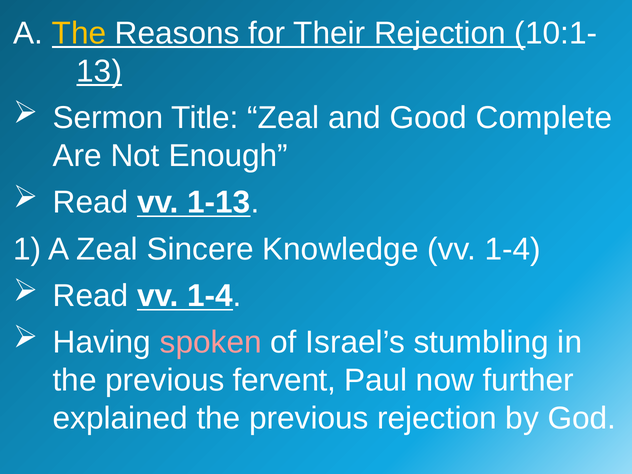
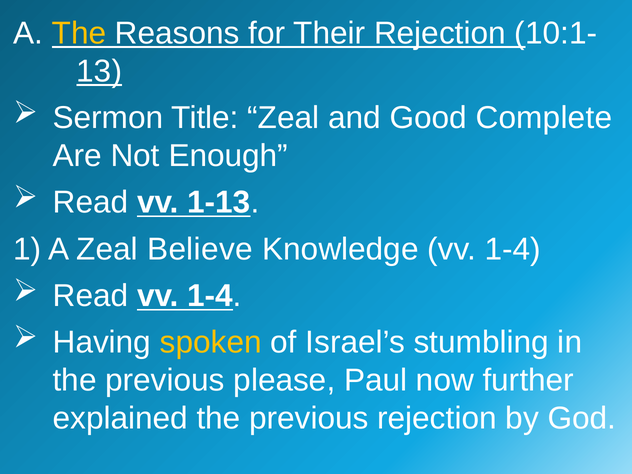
Sincere: Sincere -> Believe (200, 249)
spoken colour: pink -> yellow (211, 343)
fervent: fervent -> please (284, 380)
